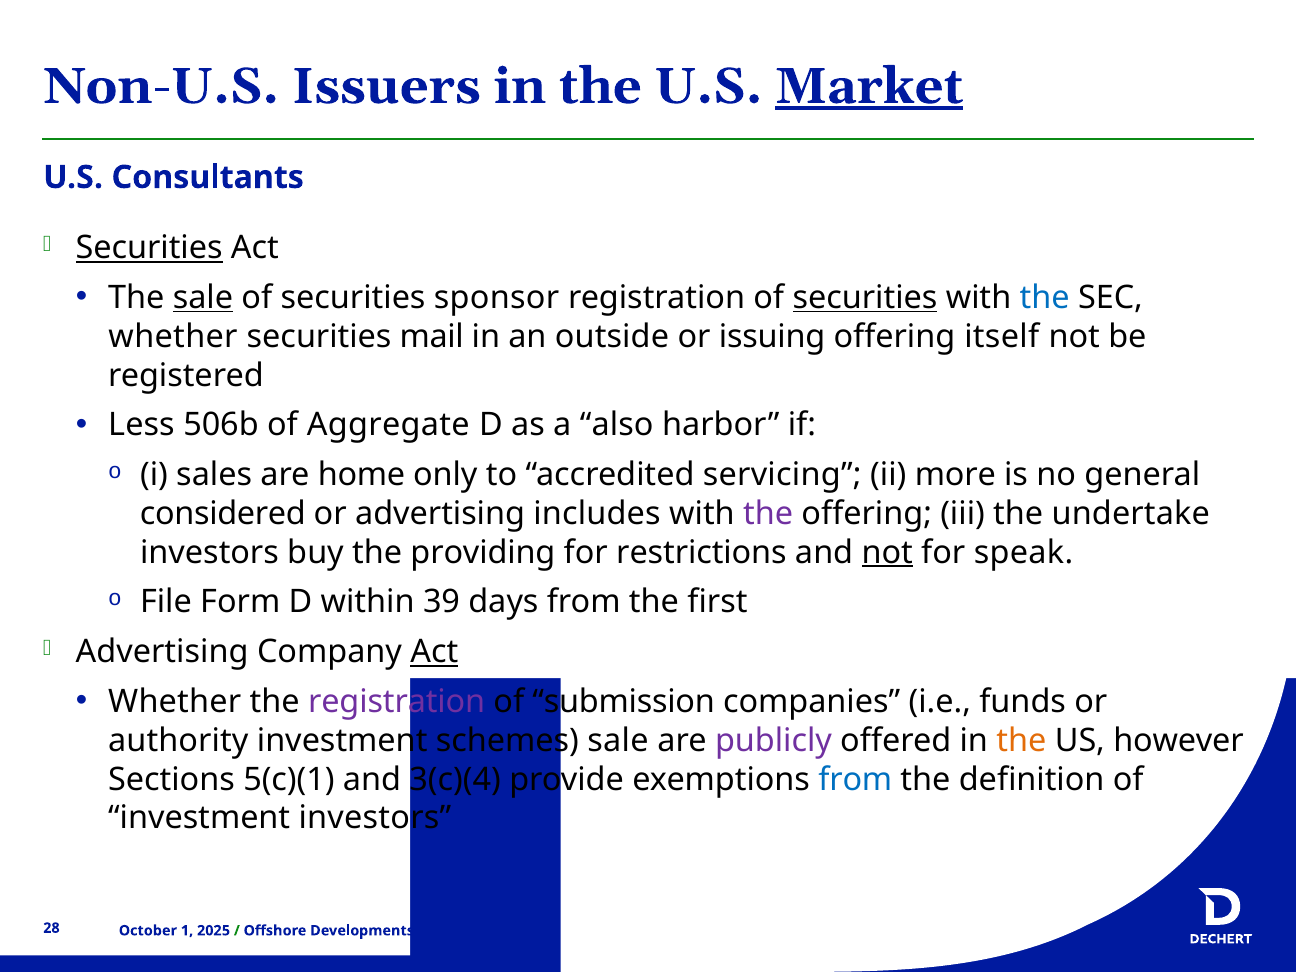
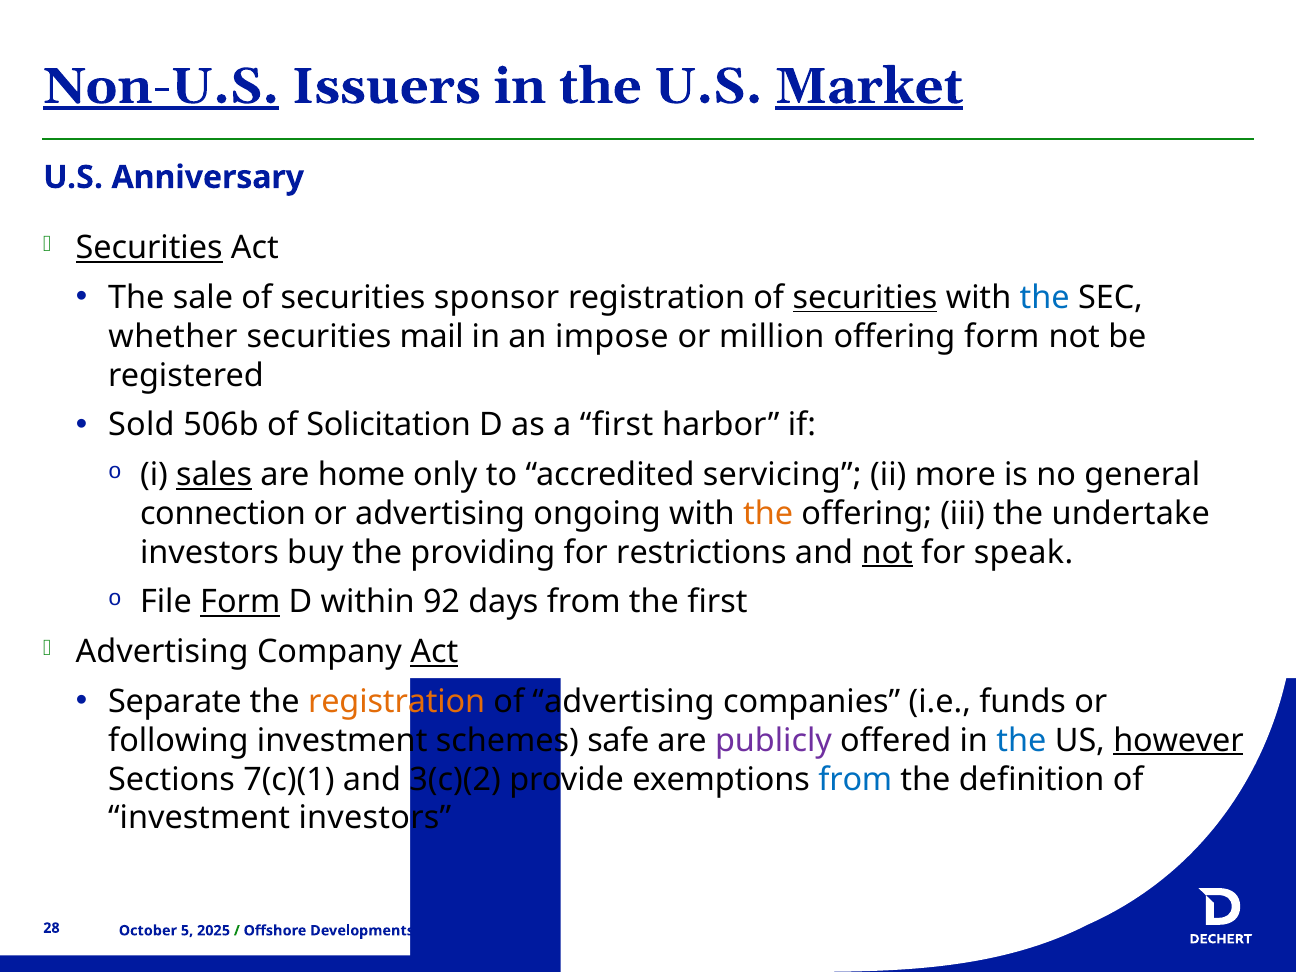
Non-U.S underline: none -> present (161, 86)
Consultants: Consultants -> Anniversary (208, 177)
sale underline: present -> none (203, 298)
outside: outside -> impose (612, 336)
issuing: issuing -> million (772, 336)
offering itself: itself -> form (1002, 336)
Less: Less -> Sold (141, 425)
Aggregate: Aggregate -> Solicitation (389, 425)
a also: also -> first (617, 425)
sales underline: none -> present (214, 475)
considered: considered -> connection (223, 514)
includes: includes -> ongoing (597, 514)
the colour: purple -> orange (768, 514)
Form underline: none -> present (240, 602)
39: 39 -> 92 (441, 602)
Whether: Whether -> Separate (175, 702)
registration colour: purple -> orange (397, 702)
of submission: submission -> advertising (624, 702)
authority: authority -> following (178, 740)
schemes sale: sale -> safe (618, 740)
the colour: orange -> blue (1021, 740)
however underline: none -> present (1178, 740)
5(c)(1: 5(c)(1 -> 7(c)(1 (289, 779)
3(c)(4: 3(c)(4 -> 3(c)(2 (455, 779)
1: 1 -> 5 (187, 931)
